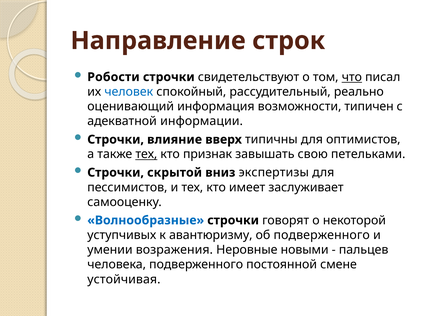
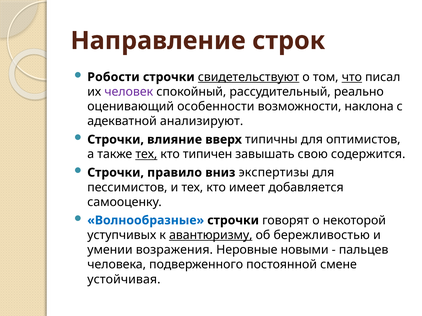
свидетельствуют underline: none -> present (249, 77)
человек colour: blue -> purple (129, 92)
информация: информация -> особенности (216, 107)
типичен: типичен -> наклона (369, 107)
информации: информации -> анализируют (202, 121)
признак: признак -> типичен (208, 155)
петельками: петельками -> содержится (368, 155)
скрытой: скрытой -> правило (175, 173)
заслуживает: заслуживает -> добавляется (306, 188)
авантюризму underline: none -> present (211, 235)
об подверженного: подверженного -> бережливостью (322, 235)
